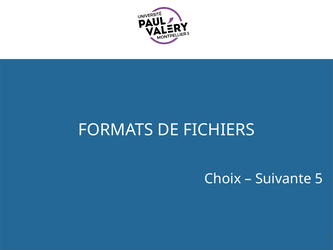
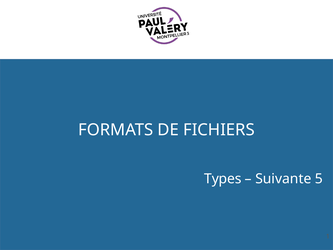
Choix: Choix -> Types (223, 179)
